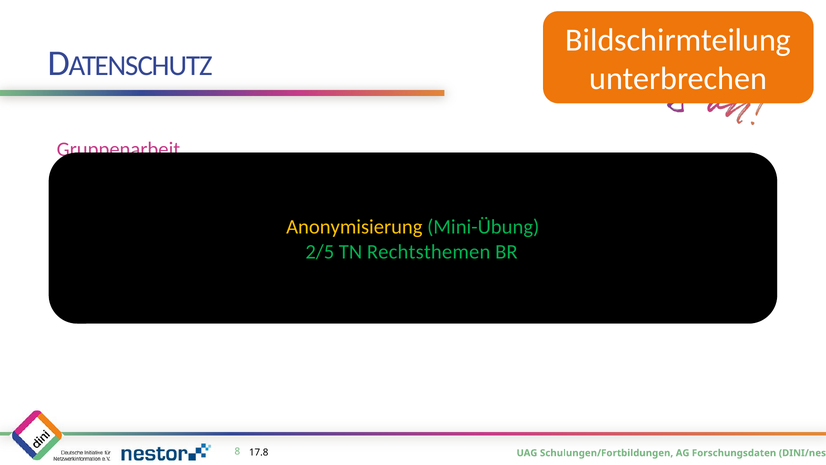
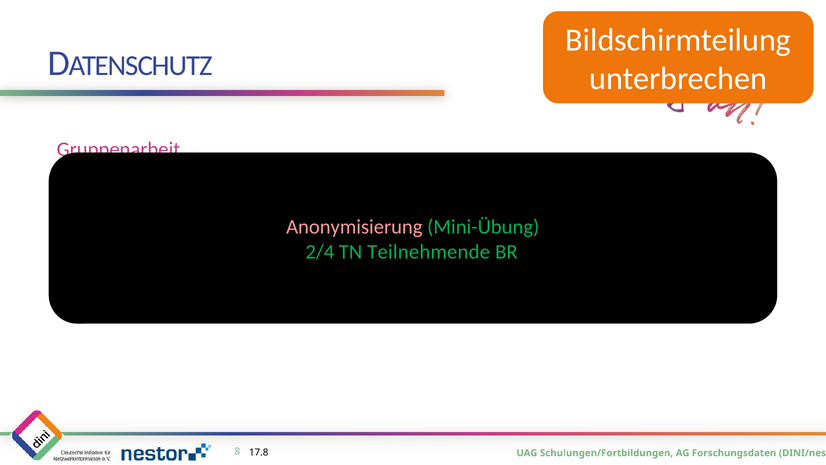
Anonymisierung colour: yellow -> pink (354, 227)
2/5: 2/5 -> 2/4 (320, 252)
Rechtsthemen: Rechtsthemen -> Teilnehmende (429, 252)
